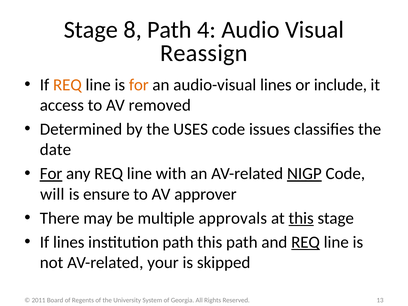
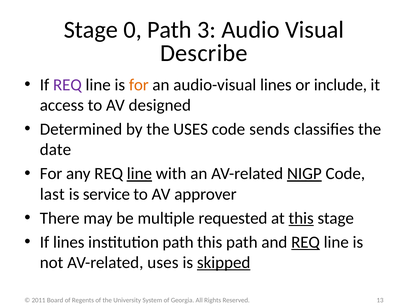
8: 8 -> 0 (133, 30)
4: 4 -> 3 (207, 30)
Reassign: Reassign -> Describe (204, 53)
REQ colour: orange -> purple (67, 85)
removed: removed -> designed (160, 105)
issues: issues -> sends (269, 129)
For underline: present -> none (51, 174)
line underline: none -> present (139, 174)
will: will -> last (52, 194)
ensure: ensure -> service (106, 194)
approvals: approvals -> requested (233, 218)
AV-related your: your -> uses (163, 263)
skipped underline: none -> present (224, 263)
